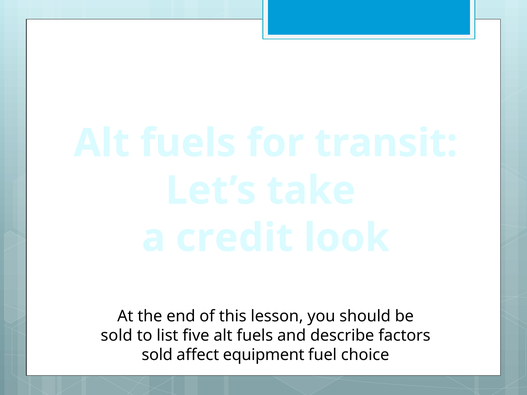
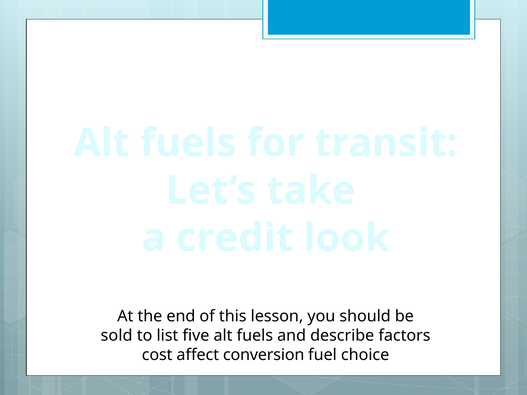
sold: sold -> cost (157, 355)
equipment: equipment -> conversion (264, 355)
